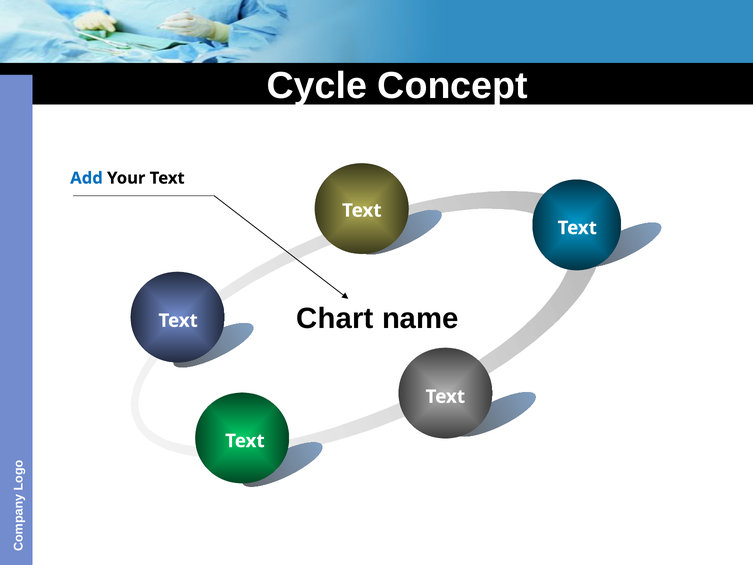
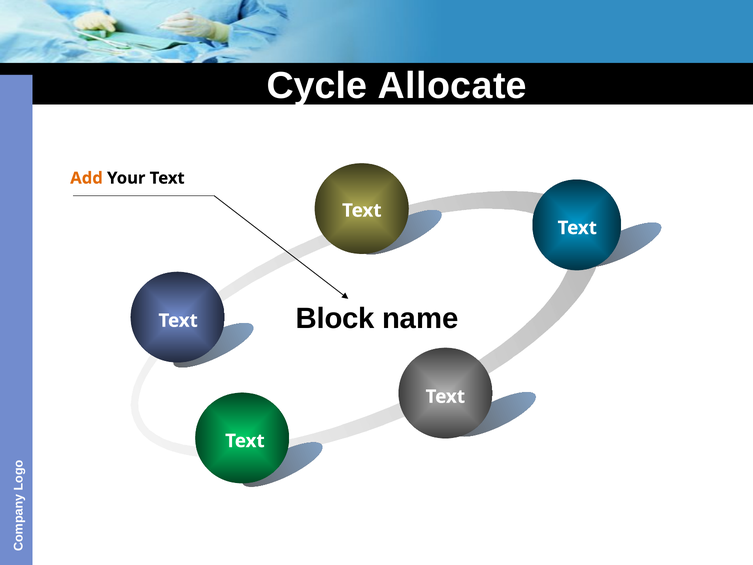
Concept: Concept -> Allocate (452, 86)
Add colour: blue -> orange (87, 178)
Chart: Chart -> Block (335, 318)
